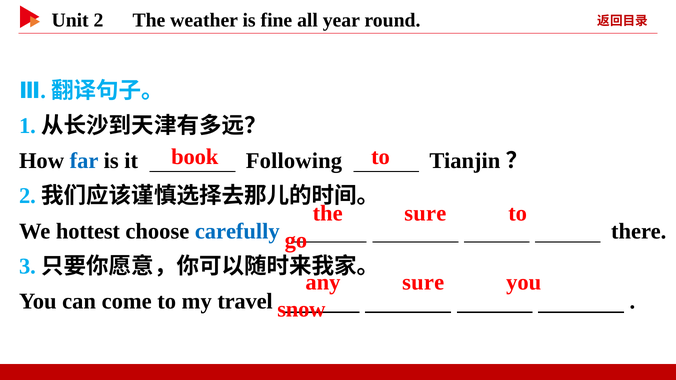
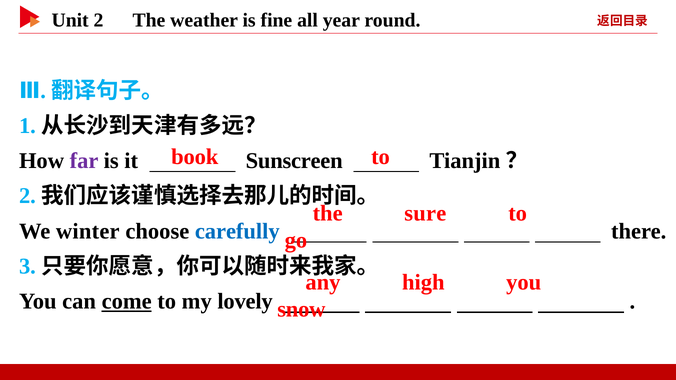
far colour: blue -> purple (84, 161)
Following: Following -> Sunscreen (294, 161)
hottest: hottest -> winter (88, 231)
sure: sure -> high (423, 283)
come underline: none -> present (127, 302)
travel: travel -> lovely (245, 302)
